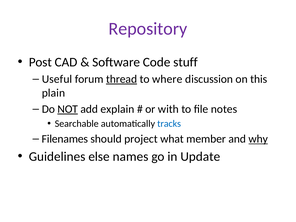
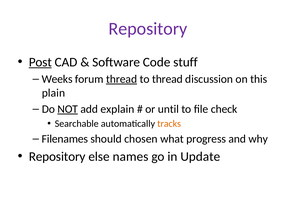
Post underline: none -> present (40, 62)
Useful: Useful -> Weeks (57, 79)
to where: where -> thread (167, 79)
with: with -> until (168, 109)
notes: notes -> check (224, 109)
tracks colour: blue -> orange (169, 124)
project: project -> chosen (141, 139)
member: member -> progress (206, 139)
why underline: present -> none (258, 139)
Guidelines: Guidelines -> Repository (57, 157)
